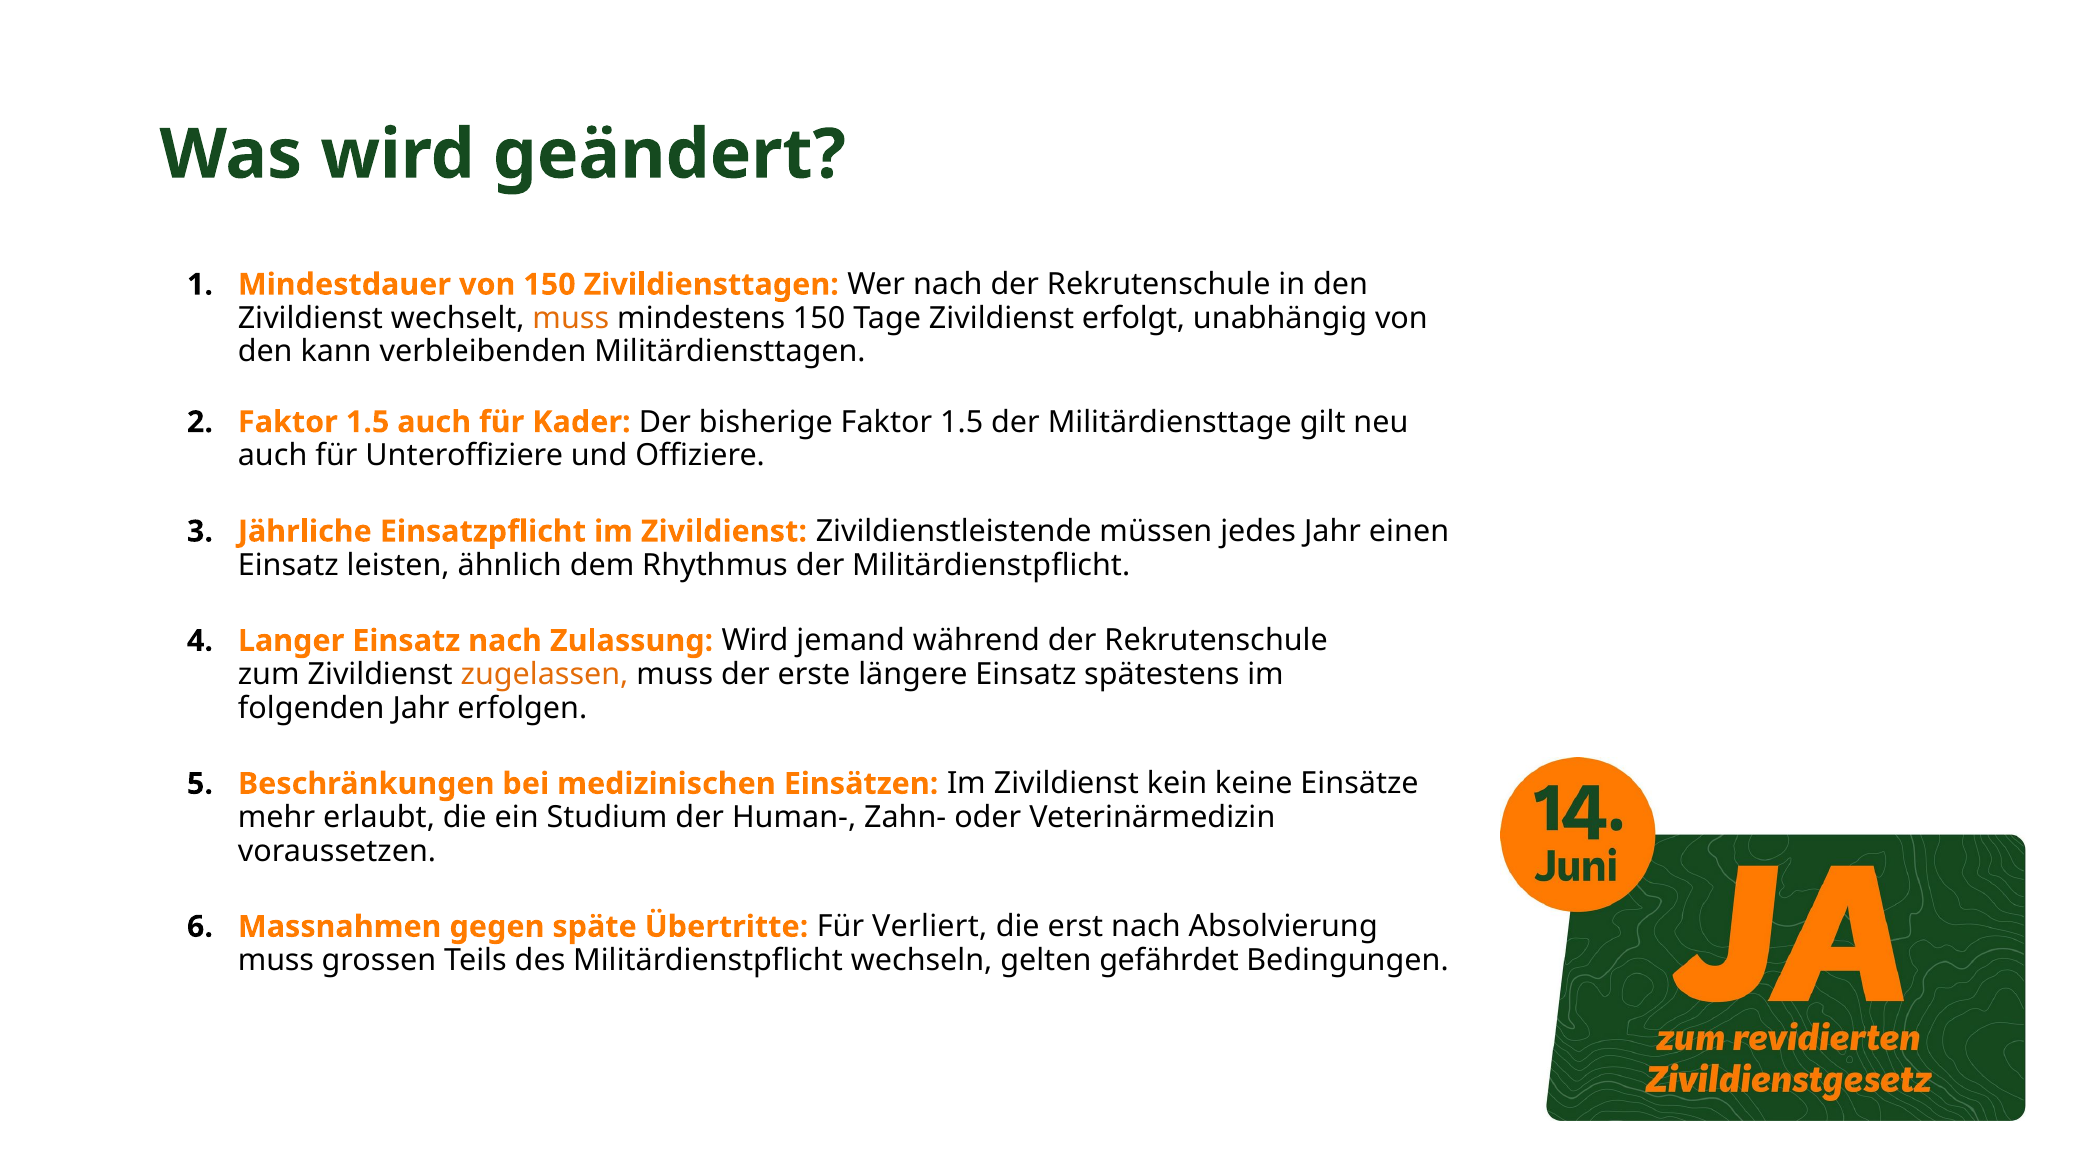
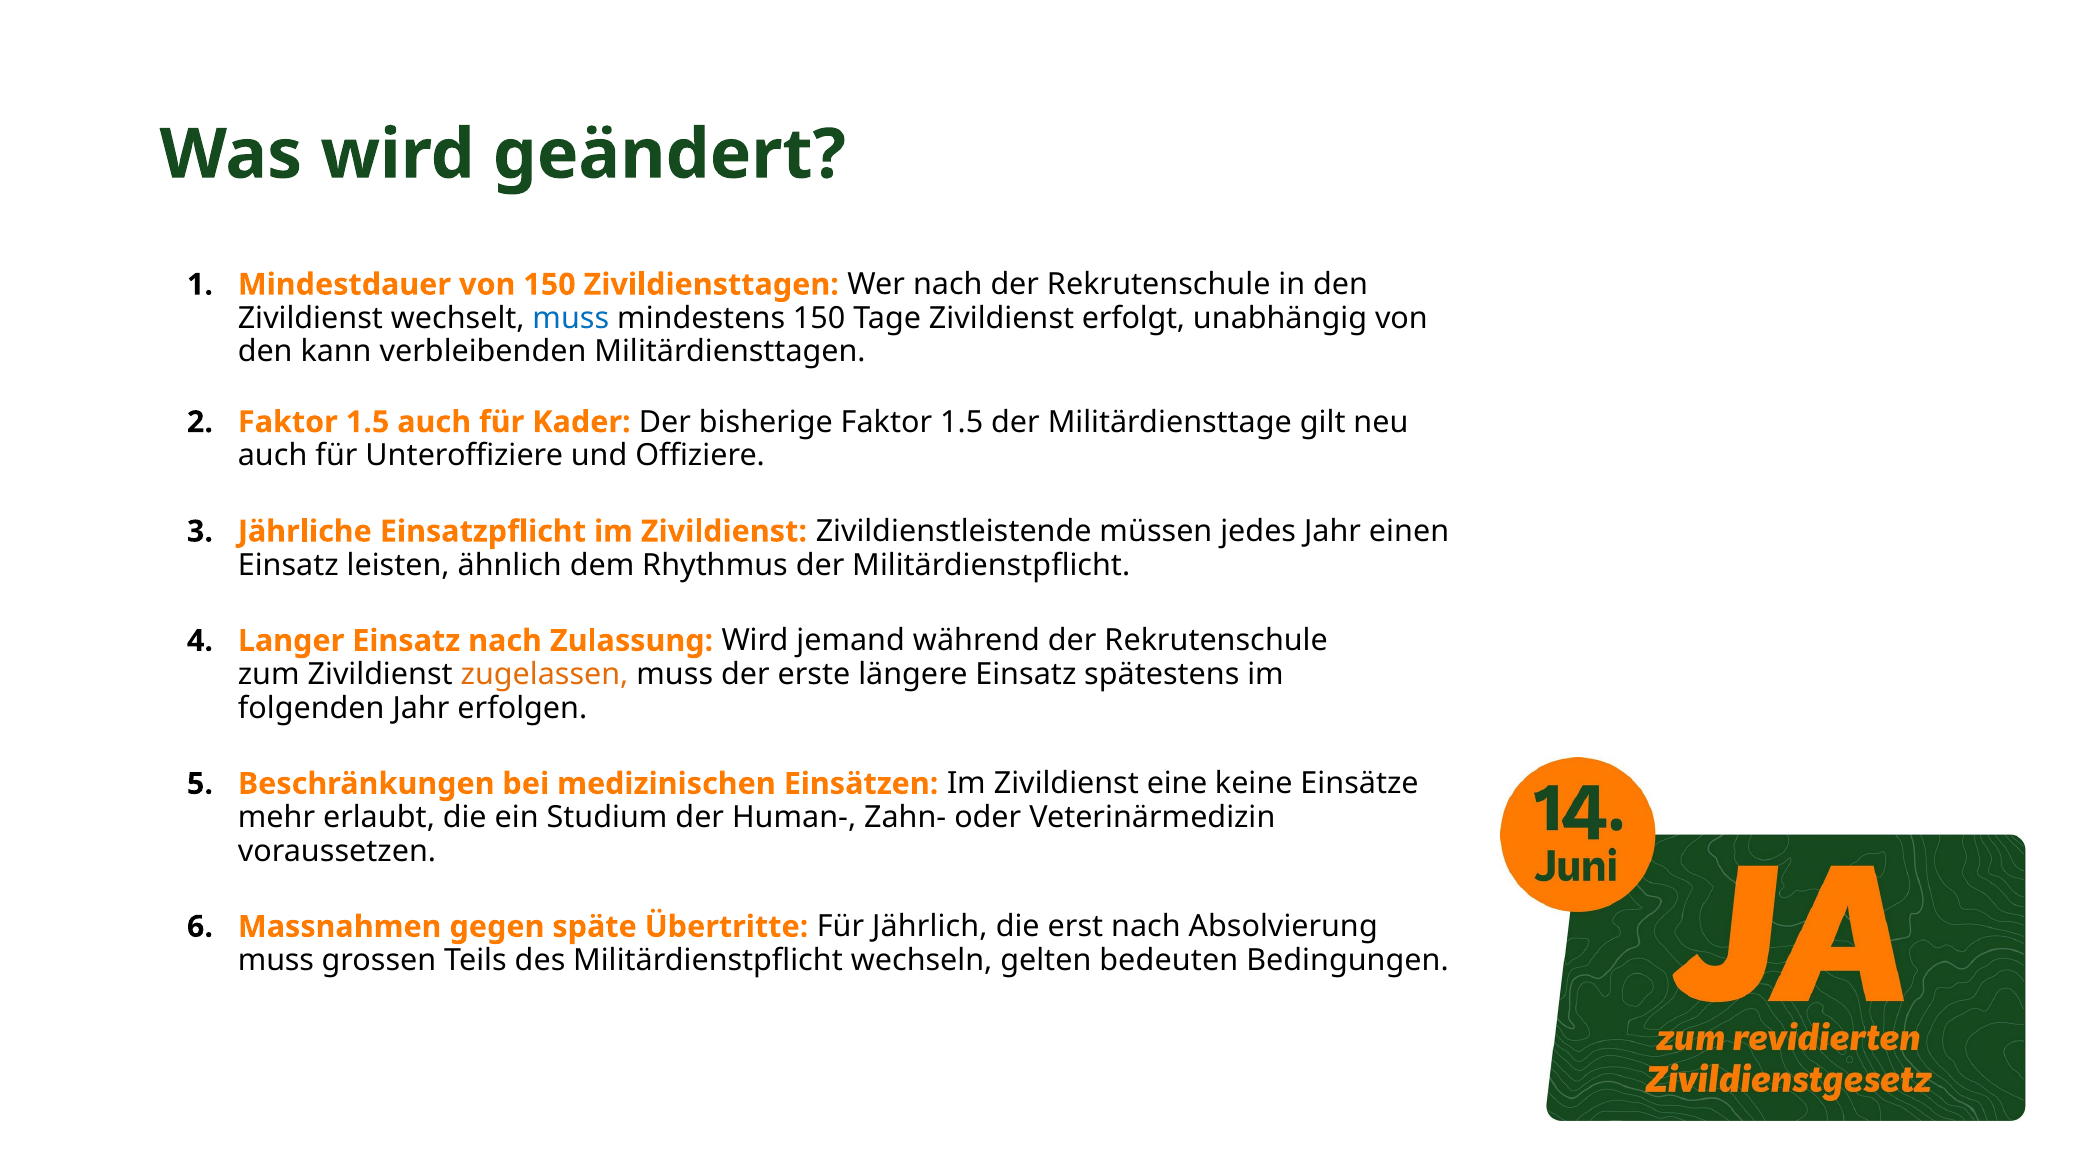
muss colour: orange -> blue (571, 318)
kein: kein -> eine (1177, 784)
Verliert: Verliert -> Jährlich (930, 927)
gefährdet: gefährdet -> bedeuten (1169, 961)
